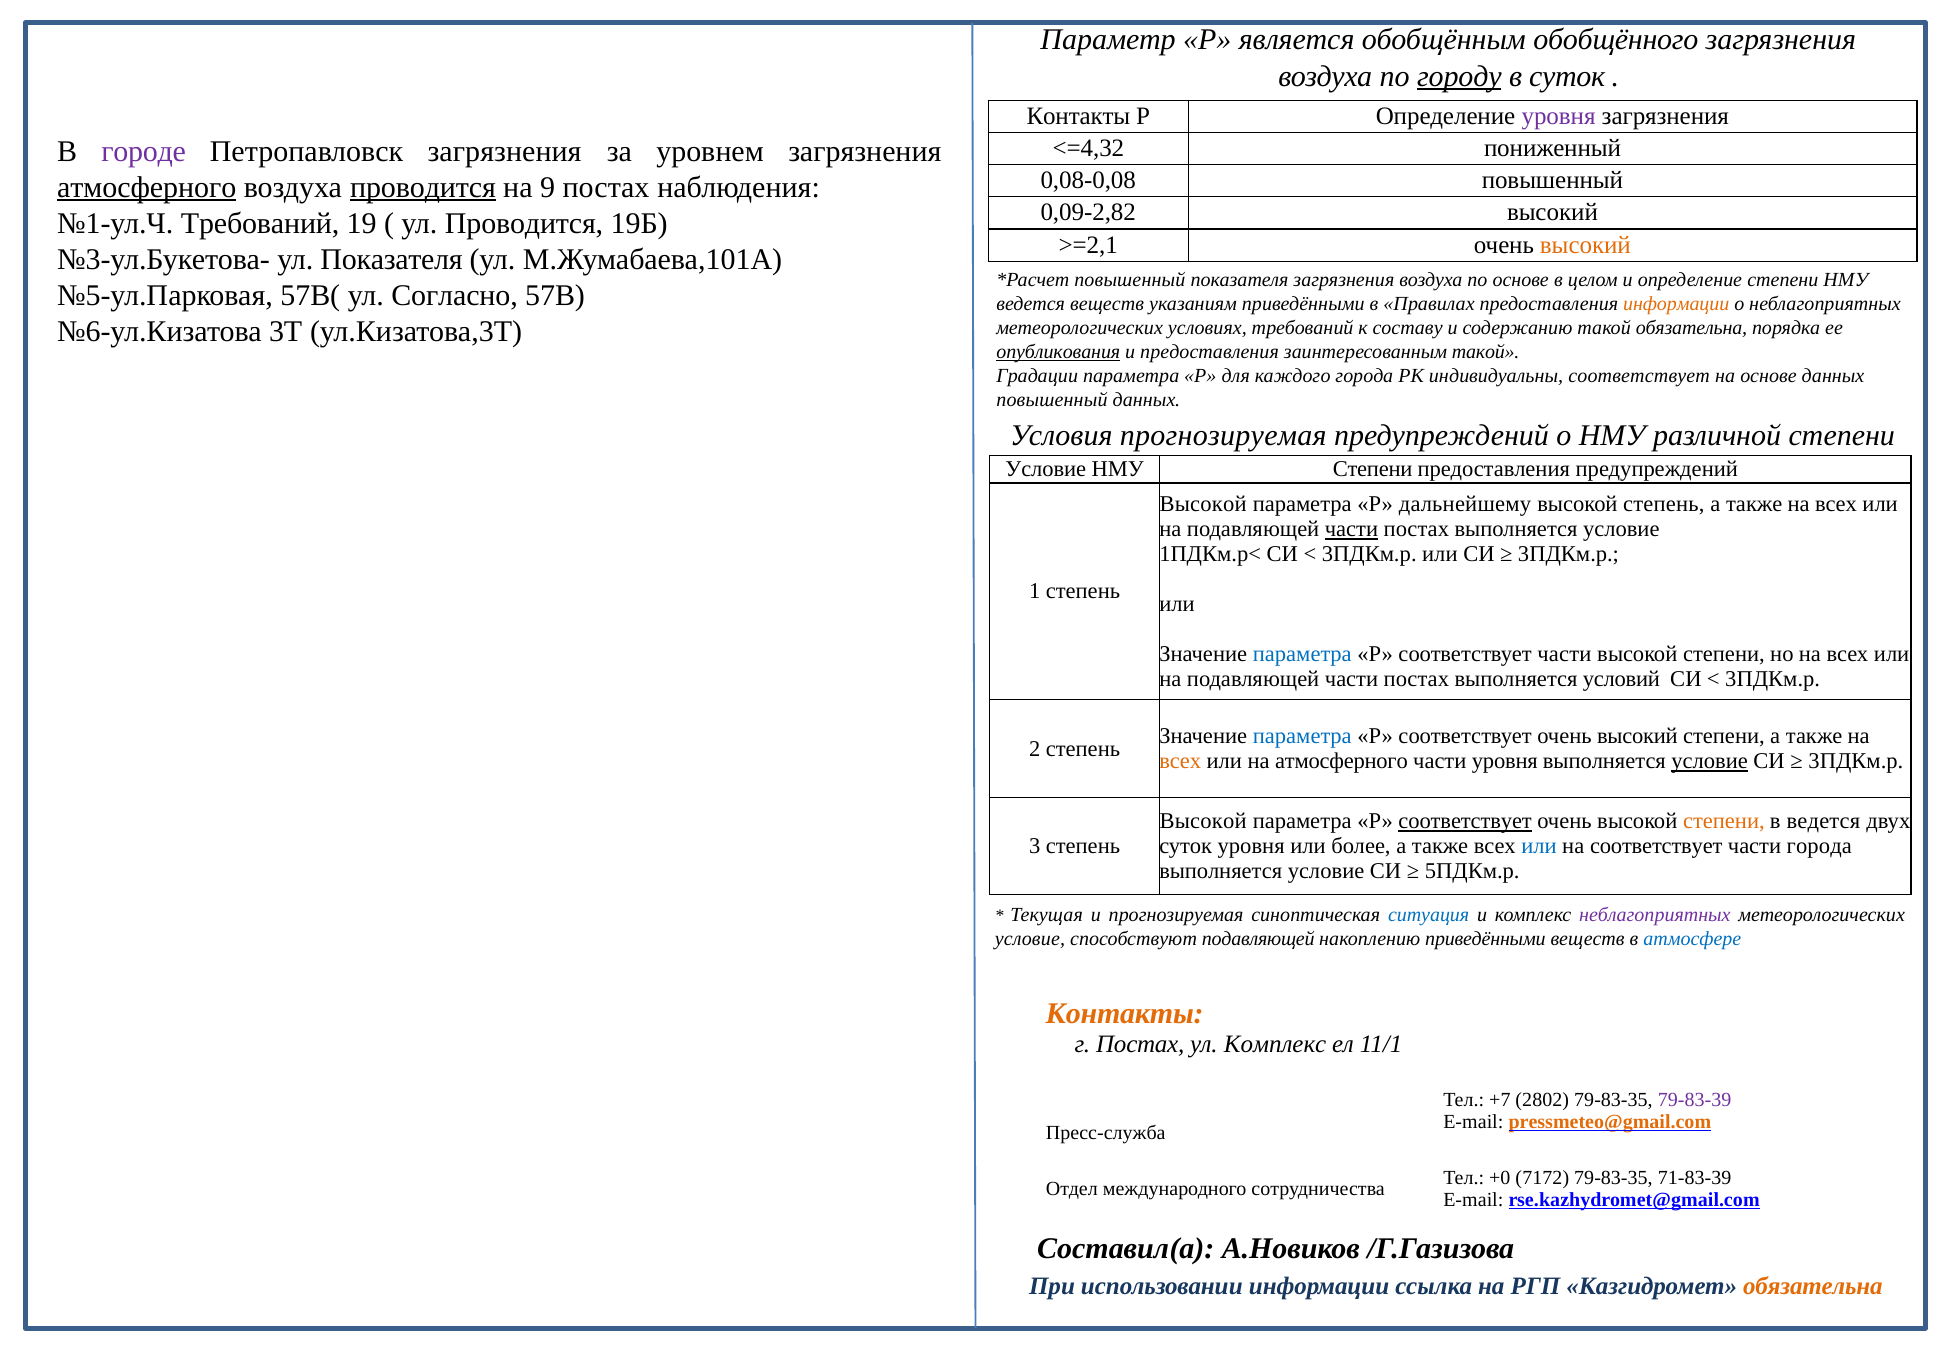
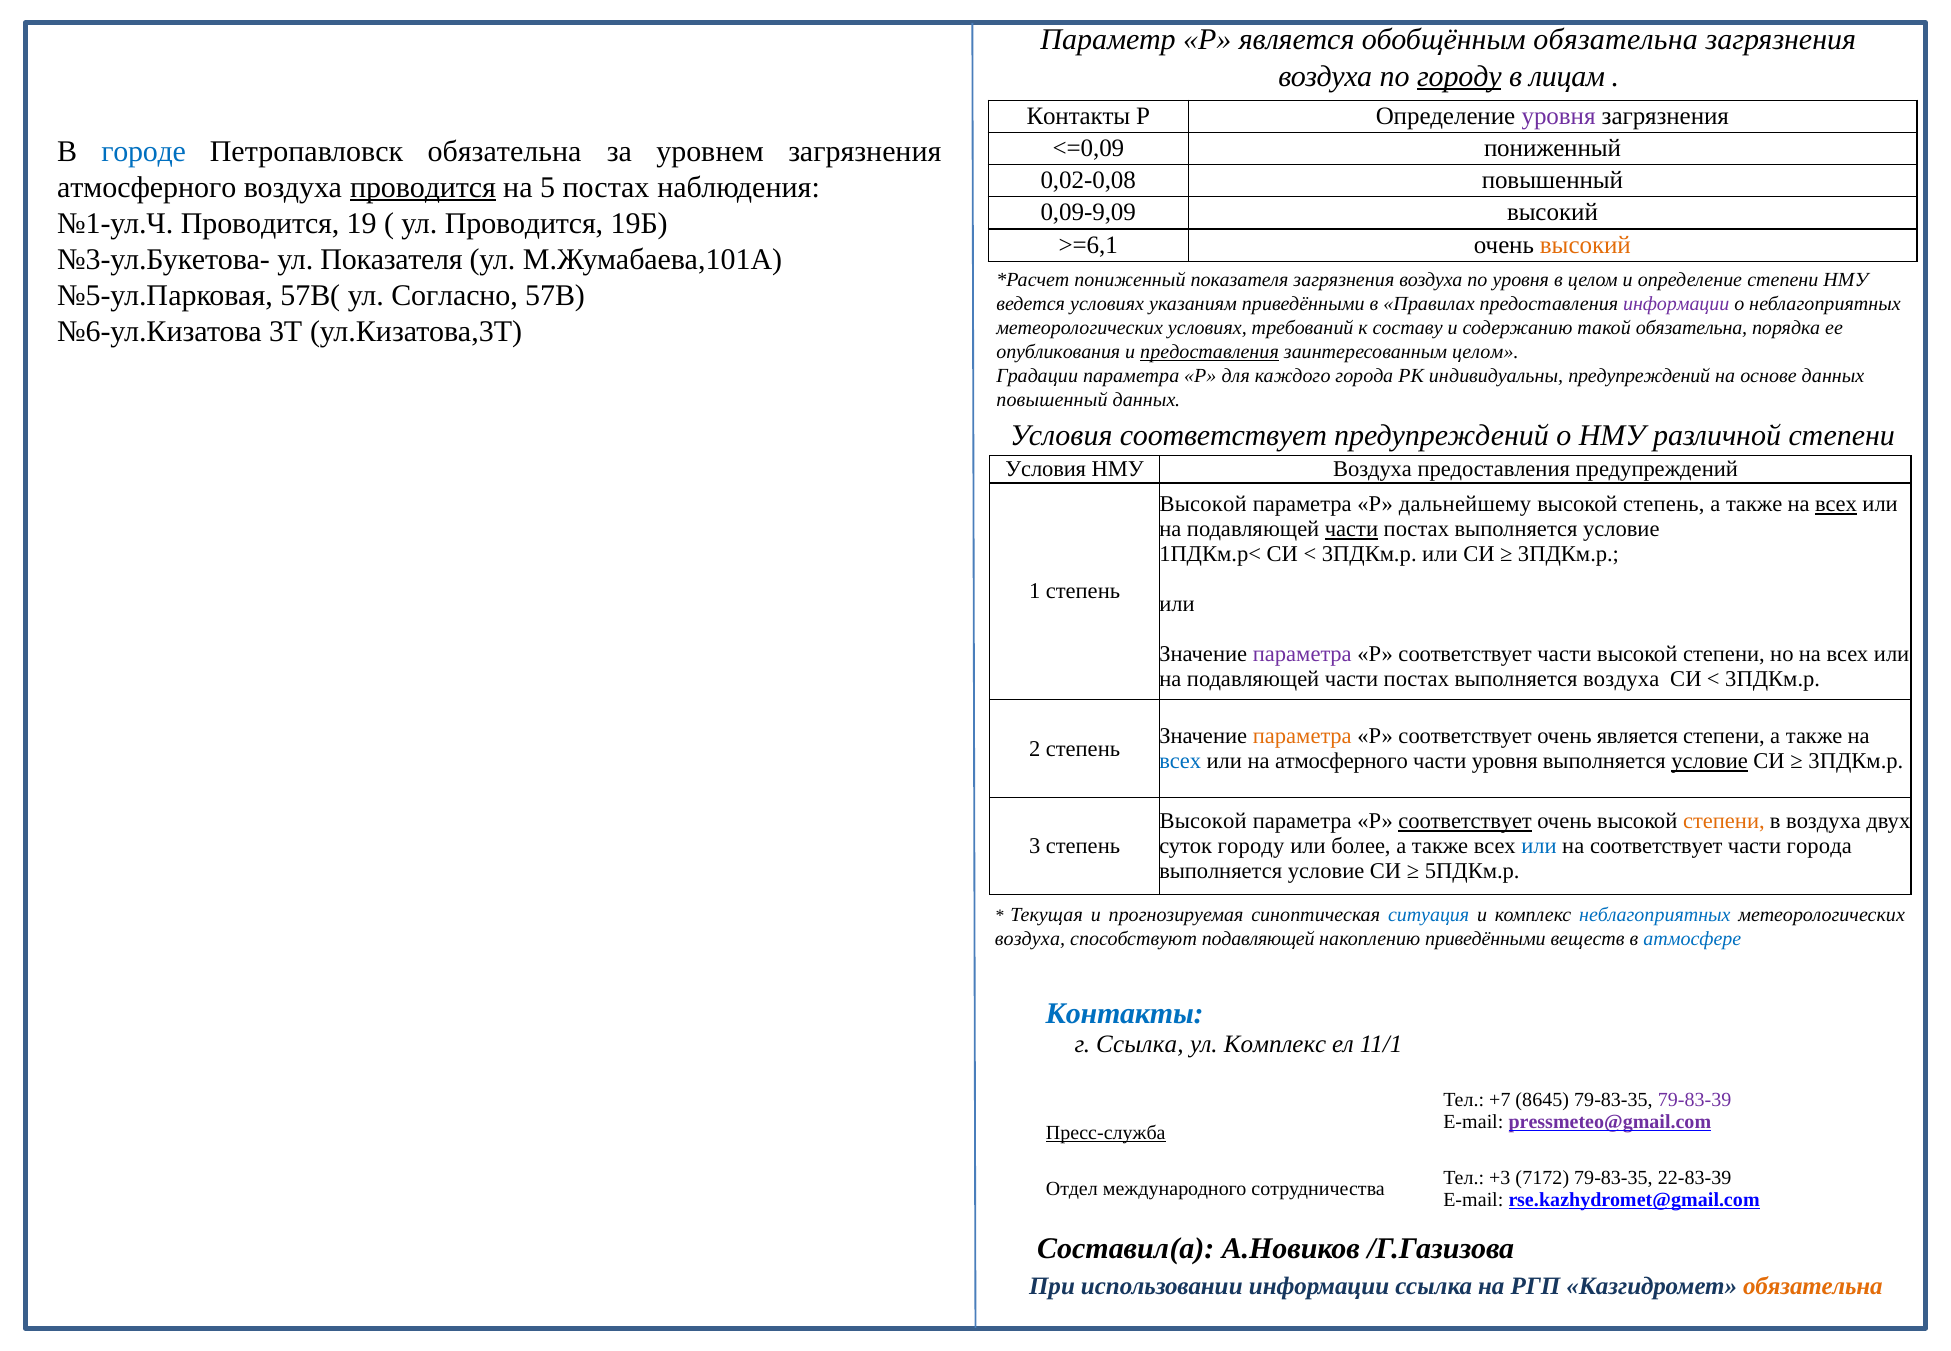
обобщённым обобщённого: обобщённого -> обязательна (1616, 40)
в суток: суток -> лицам (1567, 76)
<=4,32: <=4,32 -> <=0,09 (1088, 148)
городе colour: purple -> blue (144, 151)
Петропавловск загрязнения: загрязнения -> обязательна (505, 151)
0,08-0,08: 0,08-0,08 -> 0,02-0,08 (1088, 180)
атмосферного underline: present -> none (147, 187)
9: 9 -> 5 (548, 187)
0,09-2,82: 0,09-2,82 -> 0,09-9,09 (1088, 213)
№1-ул.Ч Требований: Требований -> Проводится (260, 223)
>=2,1: >=2,1 -> >=6,1 (1088, 245)
повышенный: повышенный -> пониженный (1130, 280)
по основе: основе -> уровня (1521, 280)
ведется веществ: веществ -> условиях (1107, 304)
информации colour: orange -> purple (1676, 304)
опубликования underline: present -> none (1058, 352)
предоставления underline: none -> present (1210, 352)
заинтересованным такой: такой -> целом (1485, 352)
индивидуальны соответствует: соответствует -> предупреждений (1639, 376)
Условия прогнозируемая: прогнозируемая -> соответствует (1223, 435)
Условие: Условие -> Условия (1046, 469)
НМУ Степени: Степени -> Воздуха (1373, 469)
всех underline: none -> present (1836, 504)
параметра colour: blue -> purple (1302, 654)
выполняется условий: условий -> воздуха (1621, 679)
параметра colour: blue -> orange (1302, 736)
соответствует очень высокий: высокий -> является (1637, 736)
всех colour: orange -> blue (1180, 761)
в ведется: ведется -> воздуха (1823, 821)
суток уровня: уровня -> городу (1251, 846)
неблагоприятных colour: purple -> blue (1655, 915)
условие: условие -> воздуха (1030, 939)
Контакты colour: orange -> blue (1125, 1013)
г Постах: Постах -> Ссылка (1140, 1044)
2802: 2802 -> 8645 (1542, 1100)
pressmeteo@gmail.com colour: orange -> purple (1610, 1122)
Пресс-служба underline: none -> present (1106, 1133)
+0: +0 -> +3 (1500, 1178)
71-83-39: 71-83-39 -> 22-83-39 (1695, 1178)
